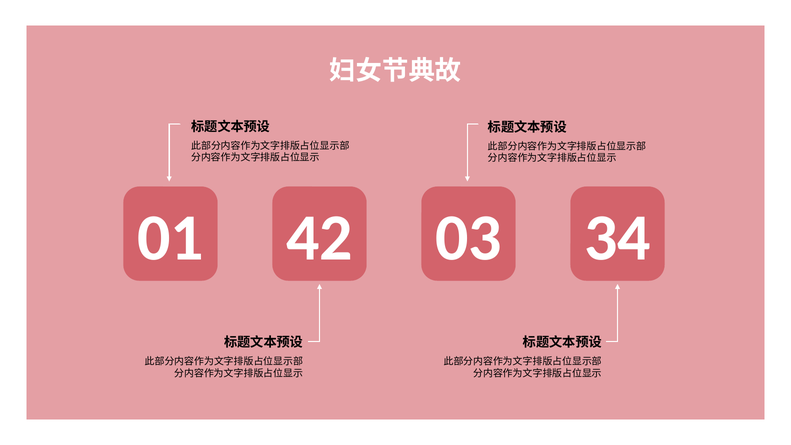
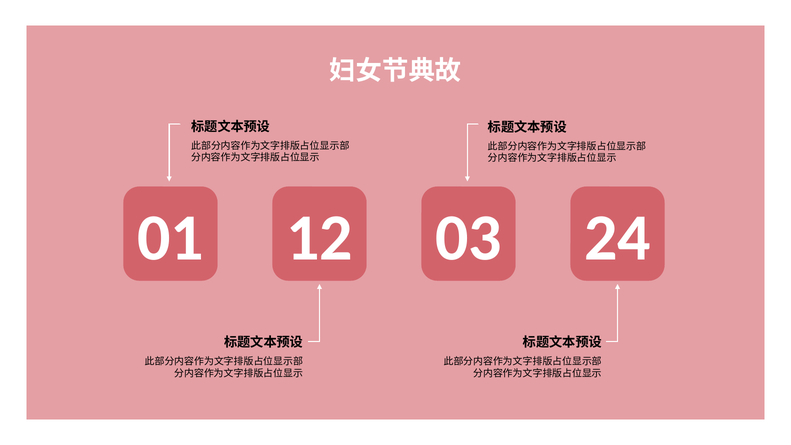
42: 42 -> 12 (319, 238)
34: 34 -> 24 (617, 238)
